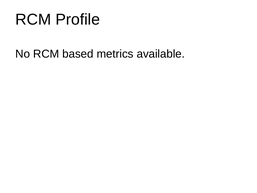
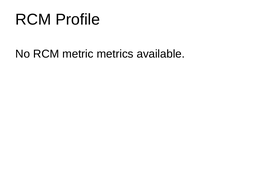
based: based -> metric (78, 54)
